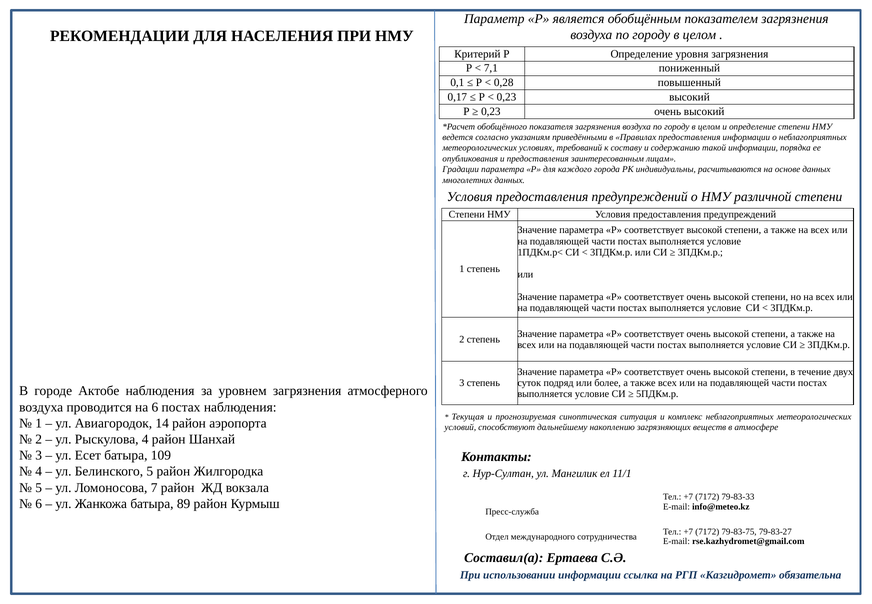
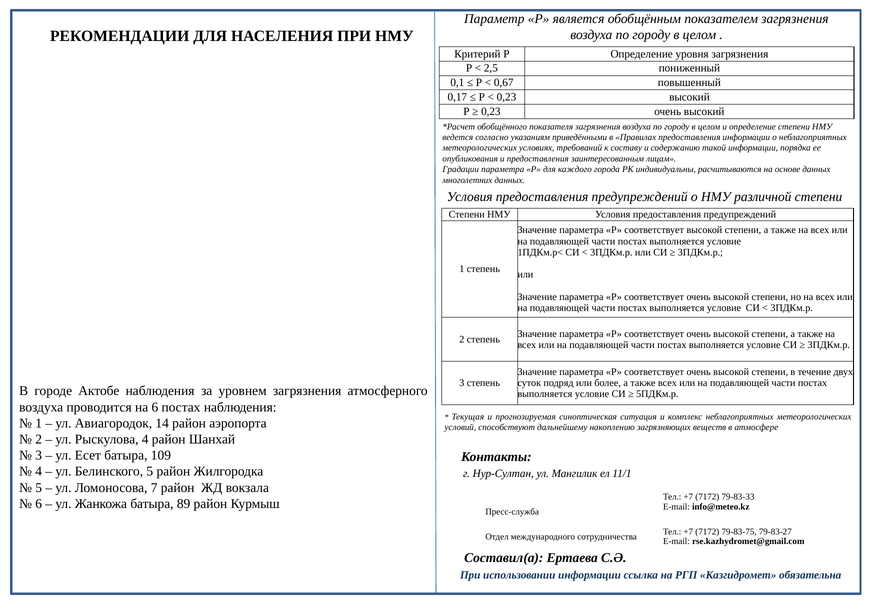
7,1: 7,1 -> 2,5 (491, 68)
0,28: 0,28 -> 0,67 (504, 83)
